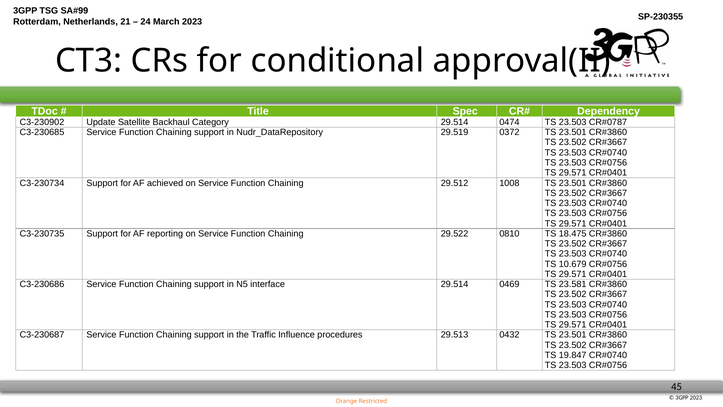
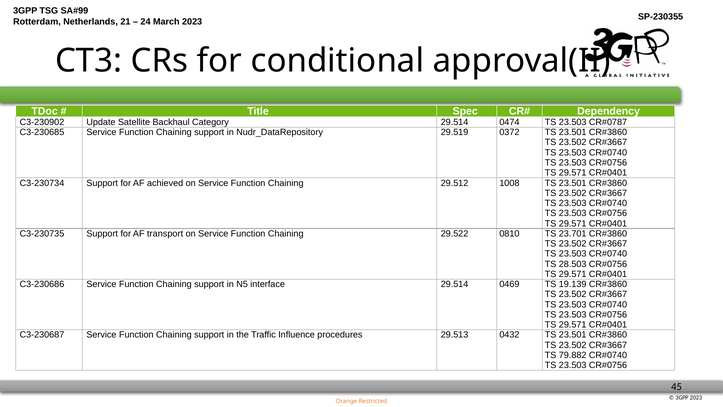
reporting: reporting -> transport (165, 234)
18.475: 18.475 -> 23.701 (573, 234)
10.679: 10.679 -> 28.503 (573, 264)
23.581: 23.581 -> 19.139 (573, 284)
19.847: 19.847 -> 79.882 (573, 355)
